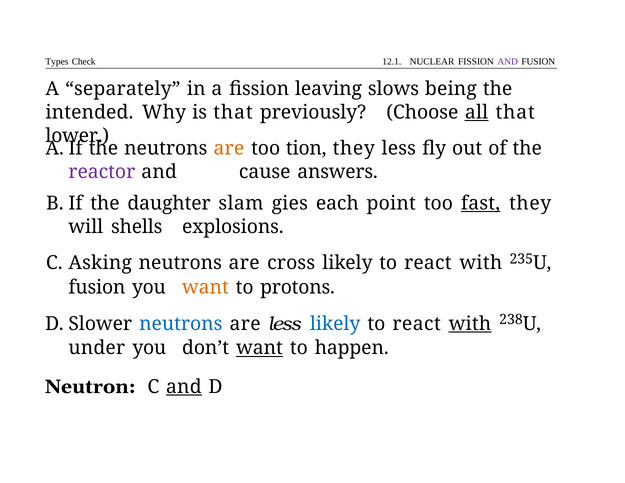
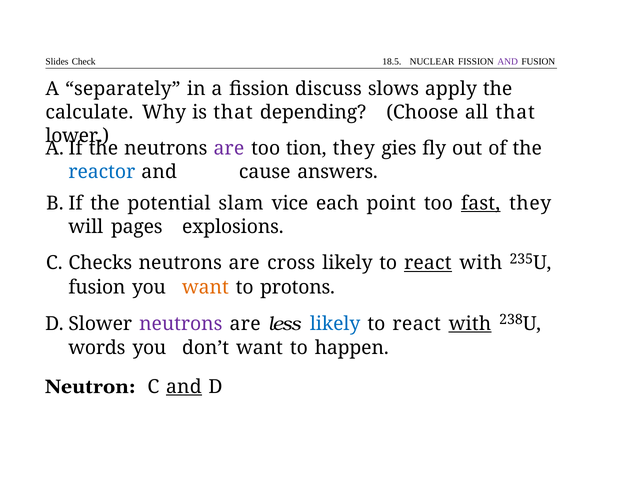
Types: Types -> Slides (57, 62)
12.1: 12.1 -> 18.5 (392, 62)
leaving: leaving -> discuss (328, 89)
being: being -> apply (451, 89)
intended: intended -> calculate (89, 112)
previously: previously -> depending (313, 112)
all underline: present -> none (477, 112)
are colour: orange -> purple (229, 149)
they less: less -> gies (399, 149)
reactor colour: purple -> blue (102, 172)
daughter: daughter -> potential (169, 203)
gies: gies -> vice (290, 203)
shells: shells -> pages (137, 227)
Asking: Asking -> Checks (100, 263)
react underline: none -> present (428, 263)
neutrons colour: blue -> purple (181, 324)
under: under -> words (97, 348)
want underline: present -> none (260, 348)
